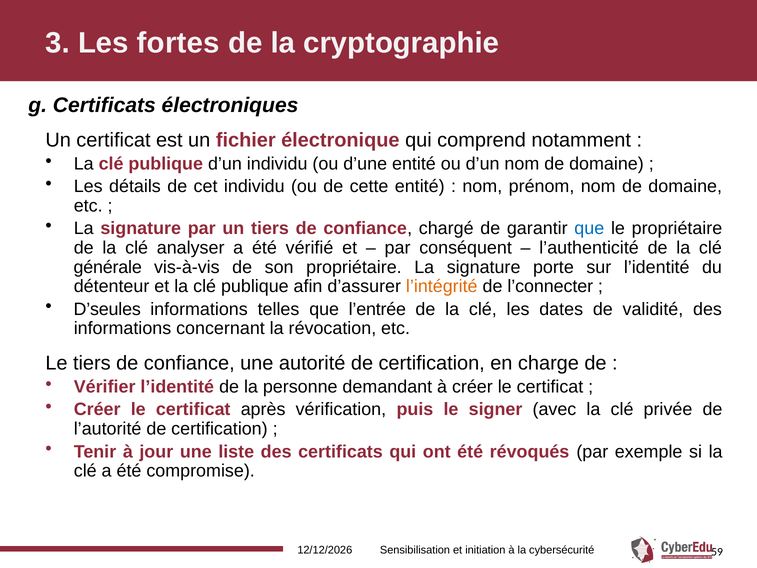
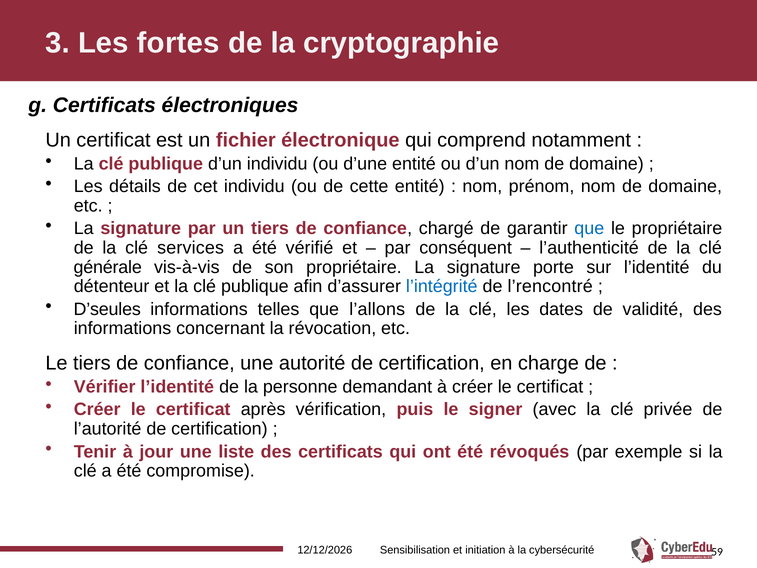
analyser: analyser -> services (191, 248)
l’intégrité colour: orange -> blue (442, 286)
l’connecter: l’connecter -> l’rencontré (550, 286)
l’entrée: l’entrée -> l’allons (377, 309)
